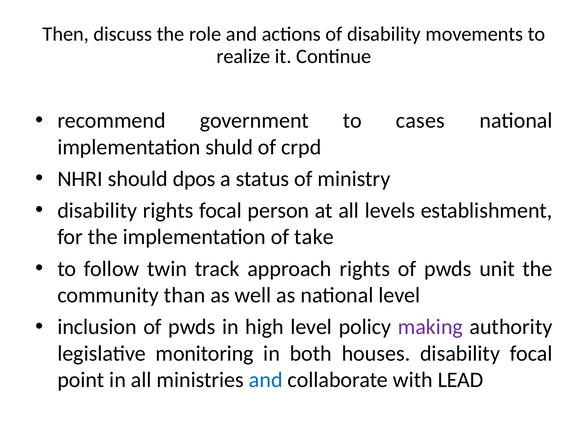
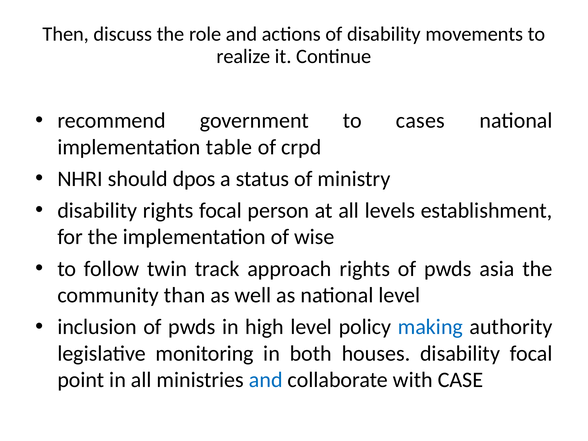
shuld: shuld -> table (229, 147)
take: take -> wise (314, 237)
unit: unit -> asia (497, 269)
making colour: purple -> blue (430, 327)
LEAD: LEAD -> CASE (460, 380)
